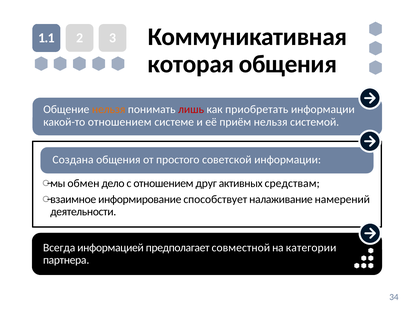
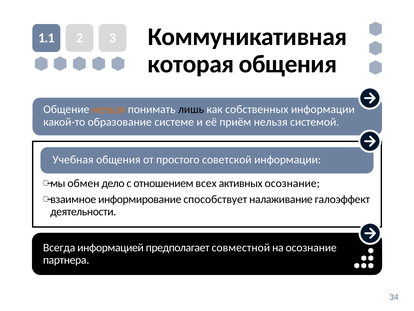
лишь colour: red -> black (191, 109)
приобретать: приобретать -> собственных (257, 109)
какой-то отношением: отношением -> образование (120, 122)
Создана: Создана -> Учебная (73, 159)
друг: друг -> всех (206, 183)
активных средствам: средствам -> осознание (292, 183)
намерений: намерений -> галоэффект (342, 199)
на категории: категории -> осознание (311, 247)
